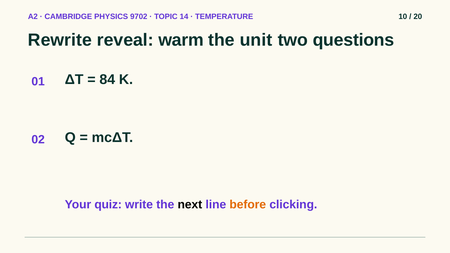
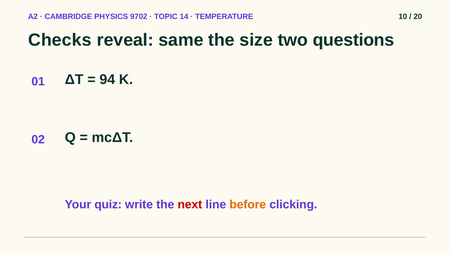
Rewrite: Rewrite -> Checks (60, 40)
warm: warm -> same (181, 40)
unit: unit -> size (256, 40)
84: 84 -> 94 (107, 80)
next colour: black -> red (190, 205)
